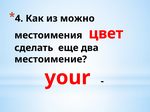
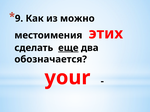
4: 4 -> 9 (19, 19)
цвет: цвет -> этих (106, 34)
еще underline: none -> present (68, 48)
местоимение: местоимение -> обозначается (51, 60)
